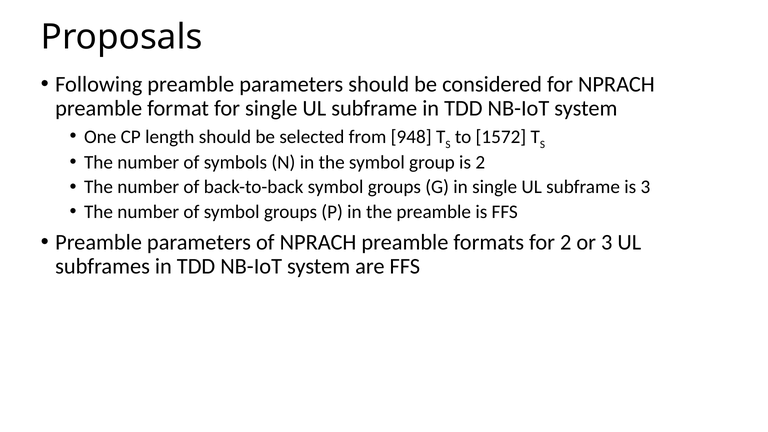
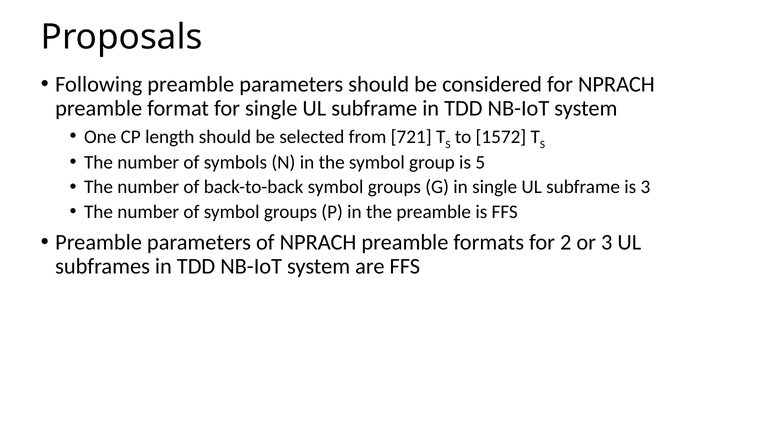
948: 948 -> 721 (411, 137)
is 2: 2 -> 5 (480, 162)
